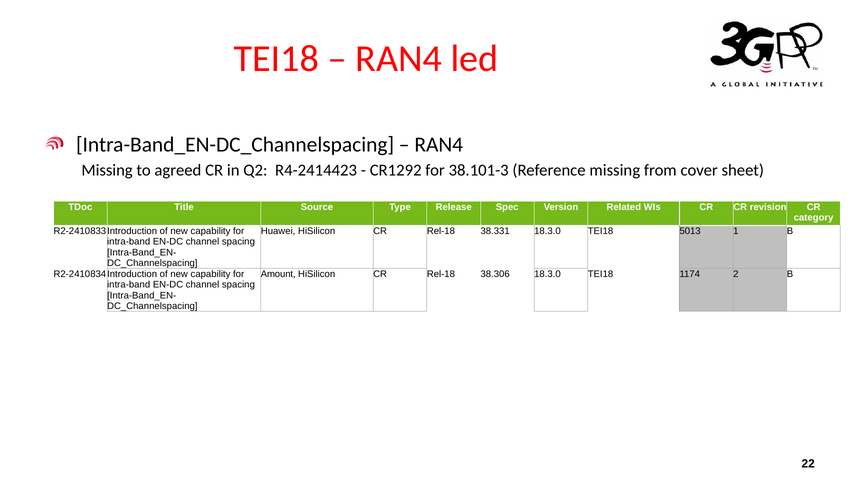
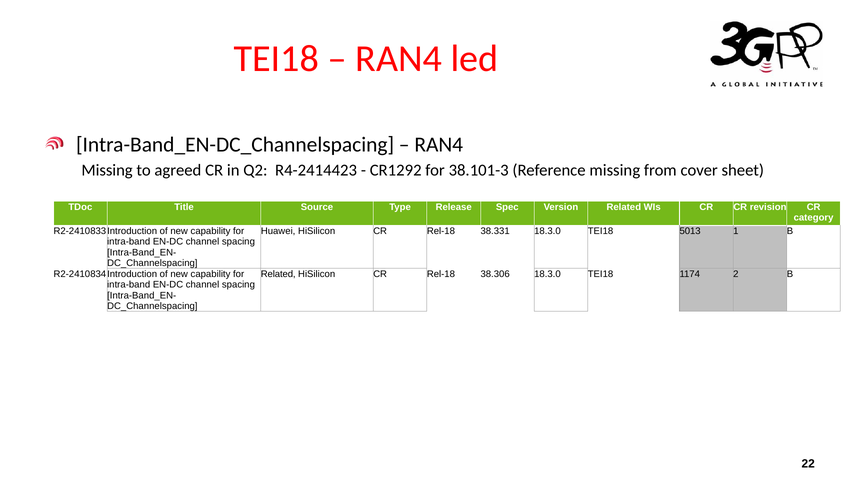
Amount: Amount -> Related (278, 274)
